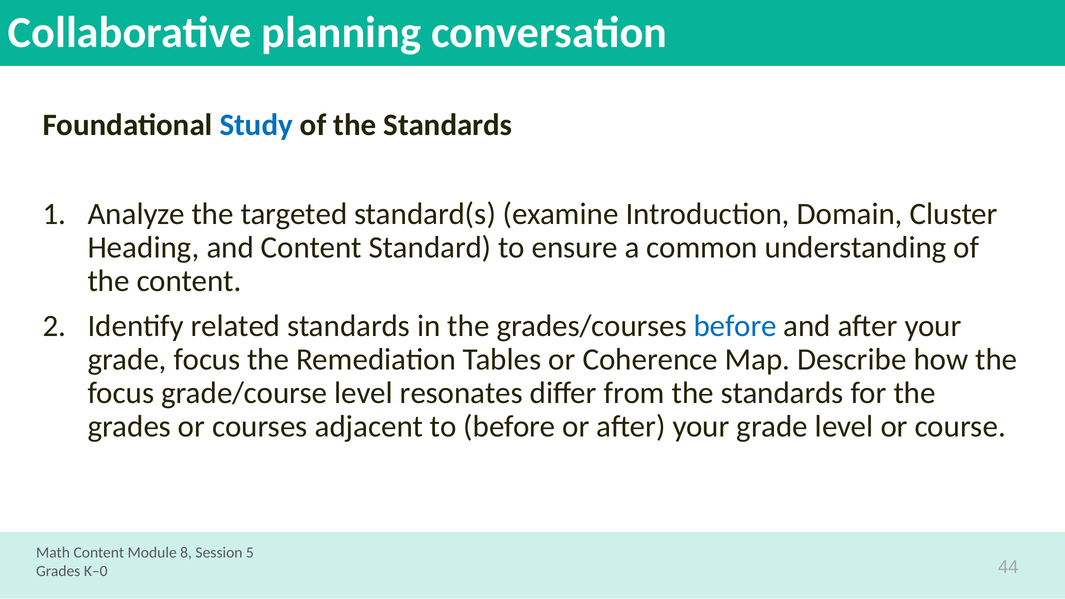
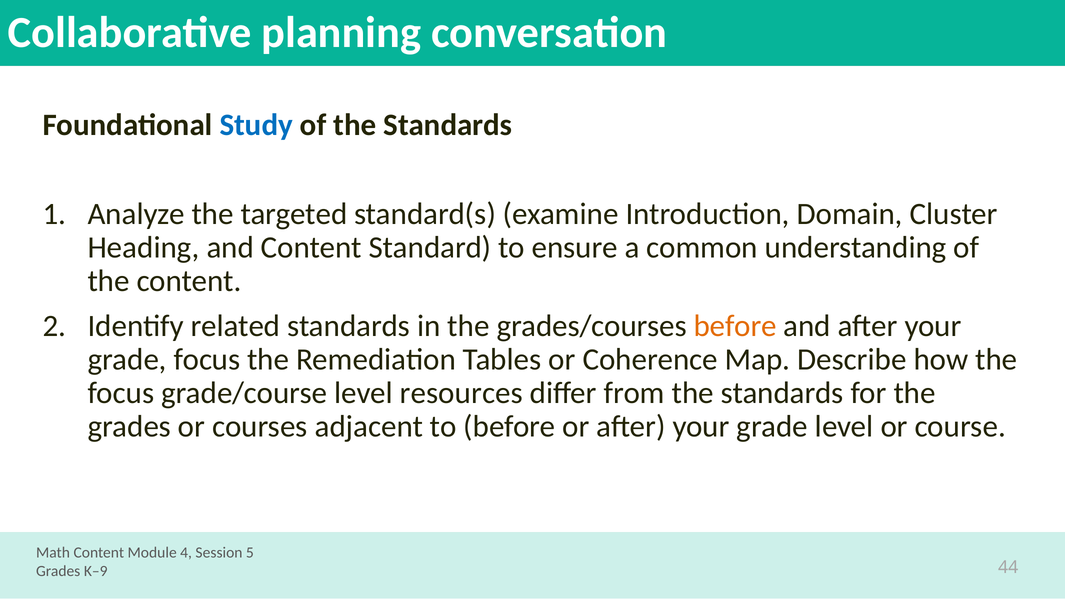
before colour: blue -> orange (735, 326)
resonates: resonates -> resources (461, 393)
8: 8 -> 4 (186, 553)
K–0: K–0 -> K–9 (96, 571)
